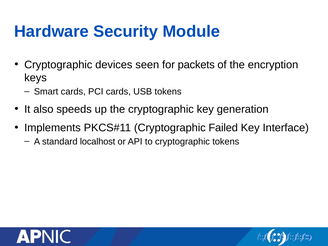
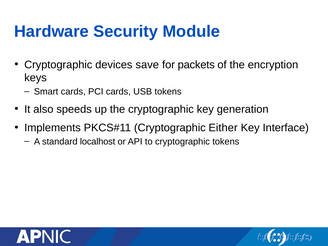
seen: seen -> save (147, 65)
Failed: Failed -> Either (223, 128)
